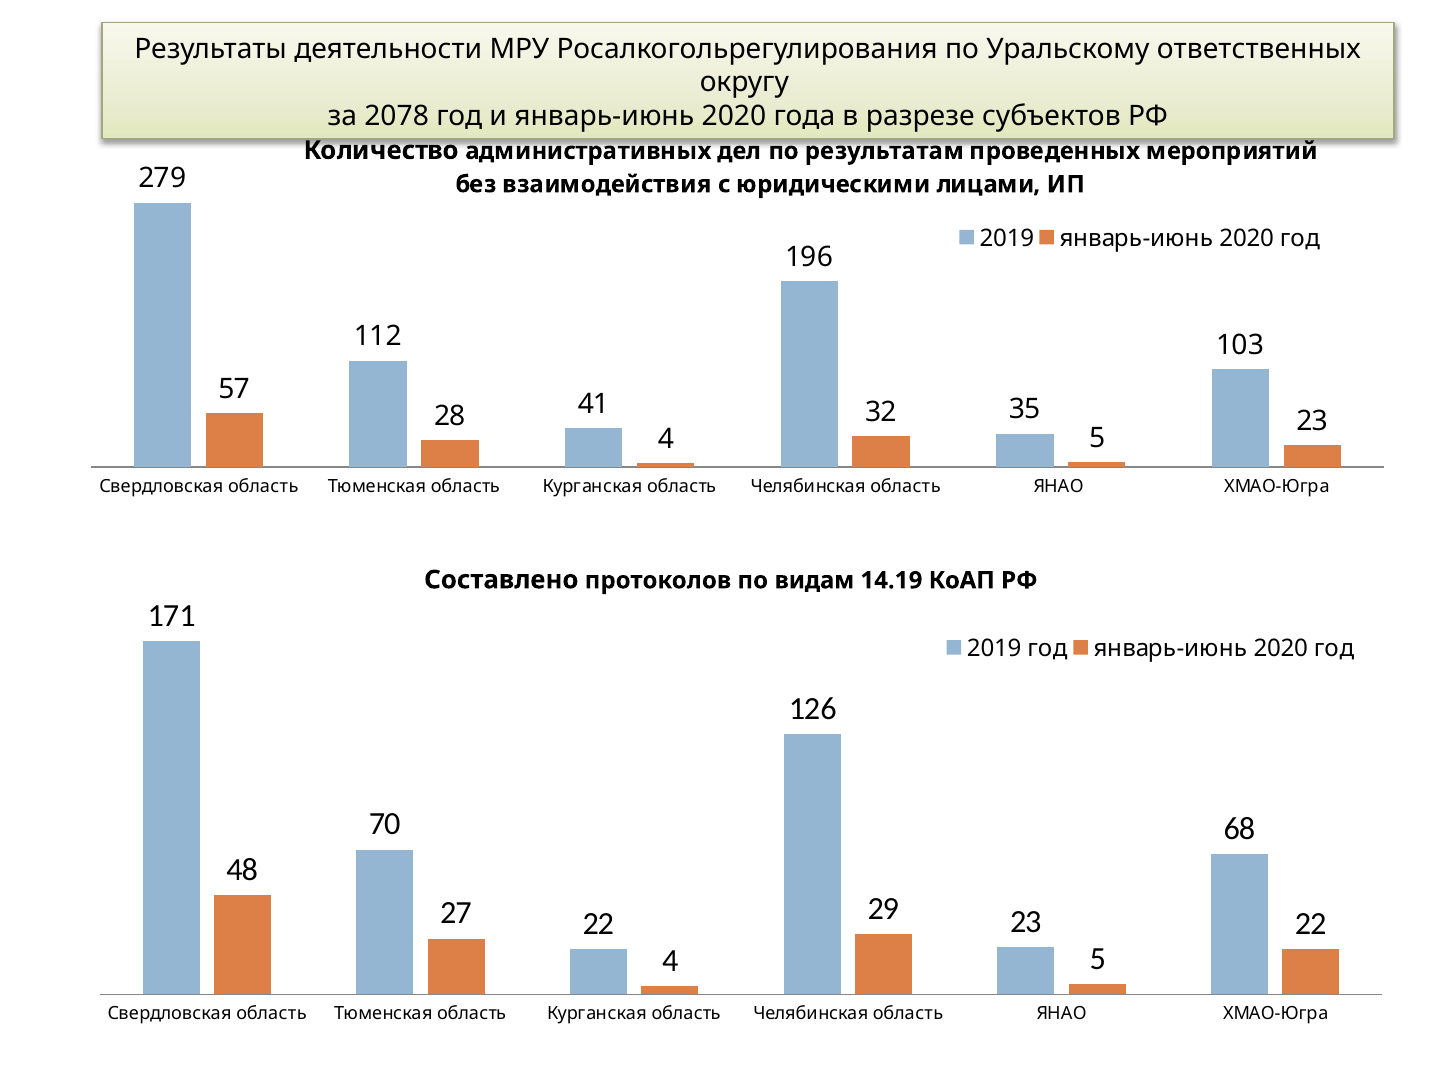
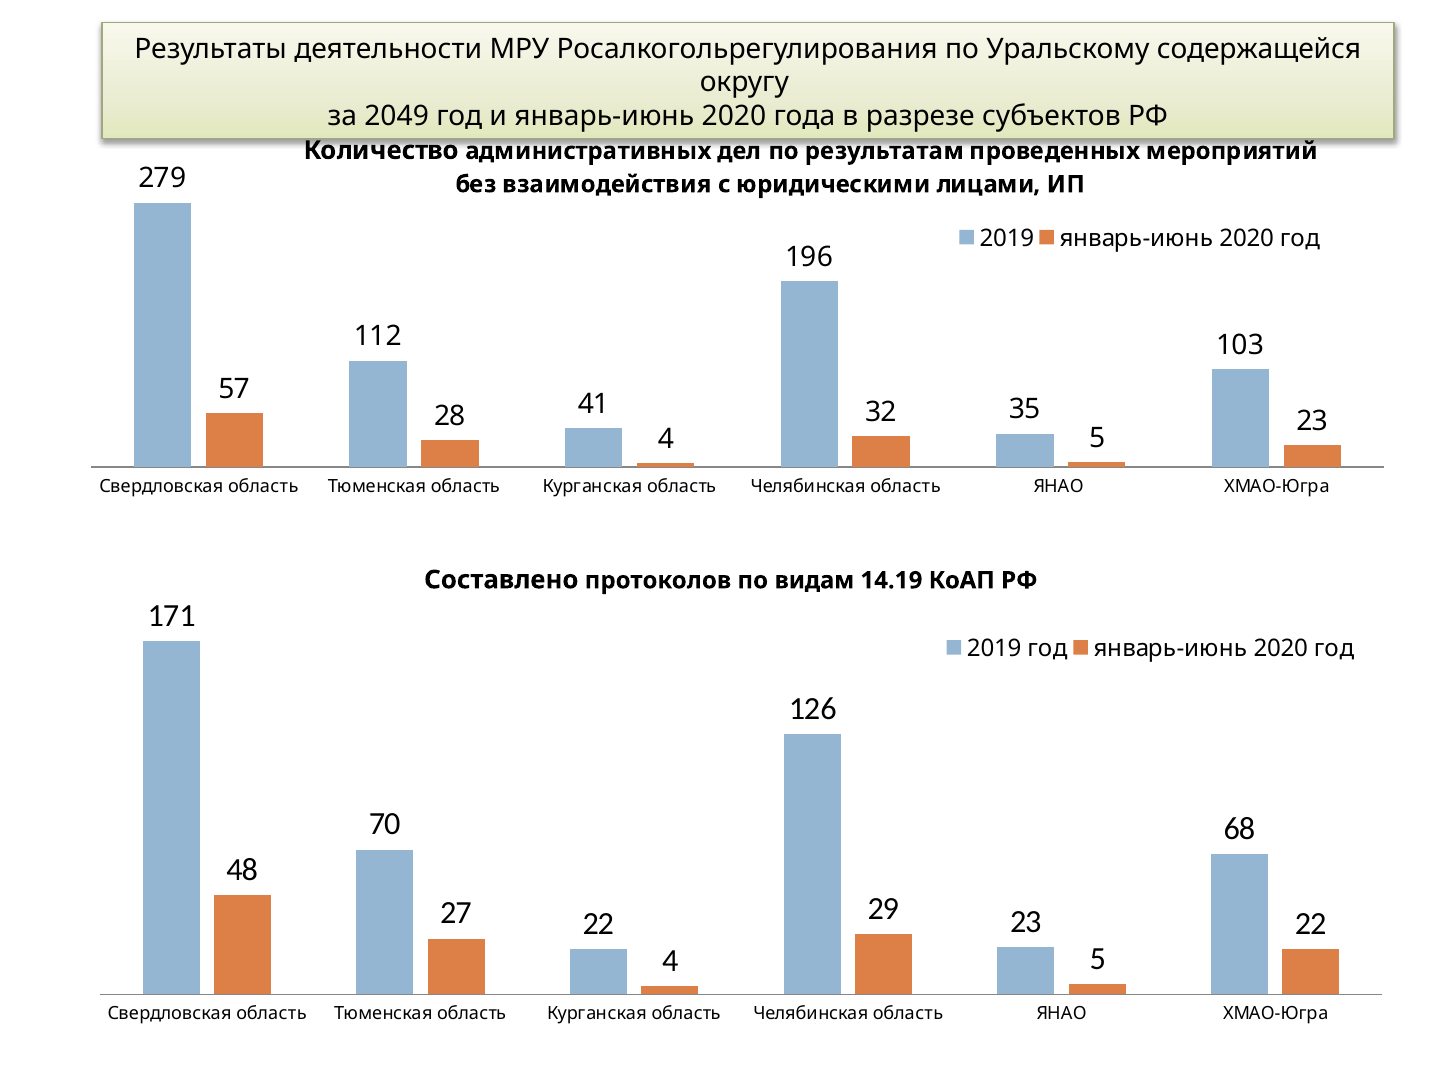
ответственных: ответственных -> содержащейся (1259, 49)
2078: 2078 -> 2049 (397, 116)
